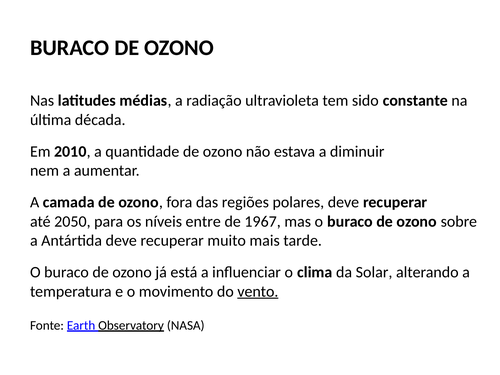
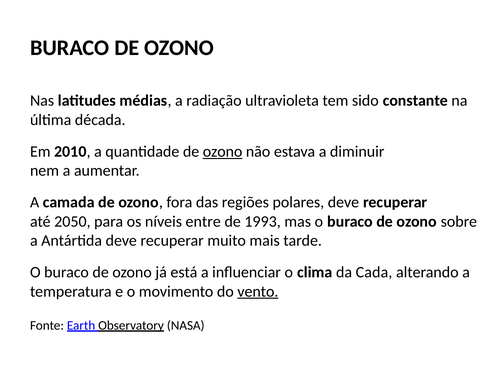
ozono underline: none -> present (223, 152)
1967: 1967 -> 1993 (263, 221)
Solar: Solar -> Cada (374, 272)
